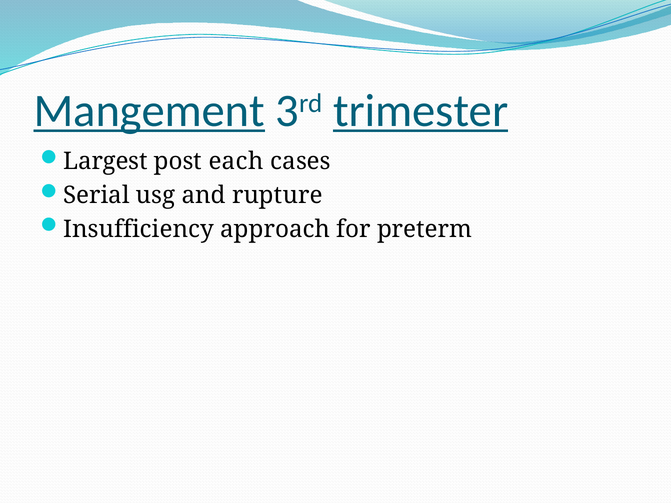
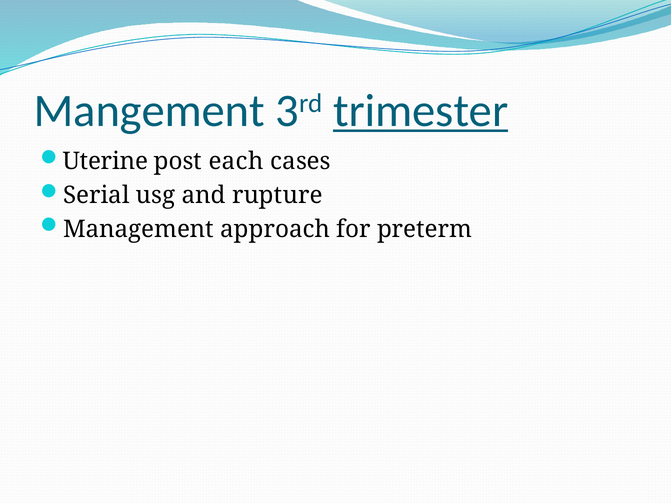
Mangement underline: present -> none (149, 111)
Largest: Largest -> Uterine (105, 162)
Insufficiency: Insufficiency -> Management (139, 229)
